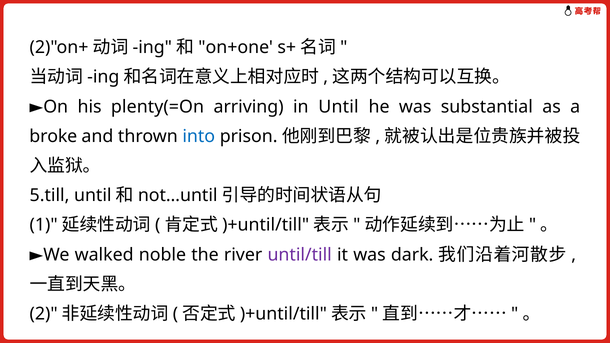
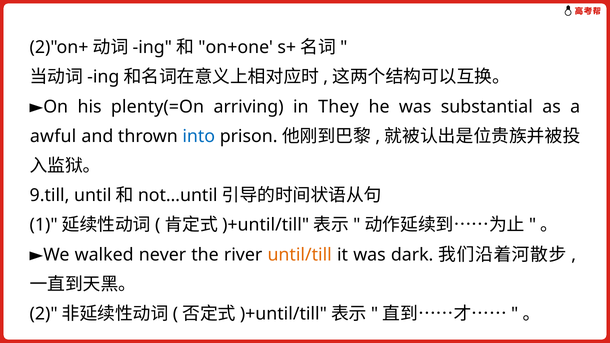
in Until: Until -> They (339, 107)
broke: broke -> awful (53, 136)
5.till: 5.till -> 9.till (50, 196)
noble: noble -> never (162, 255)
until/till colour: purple -> orange (300, 255)
